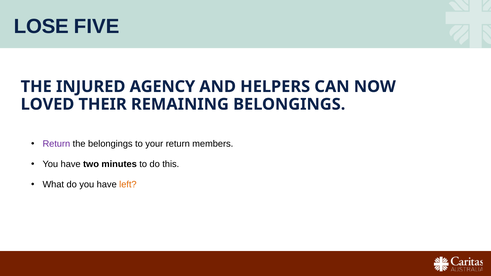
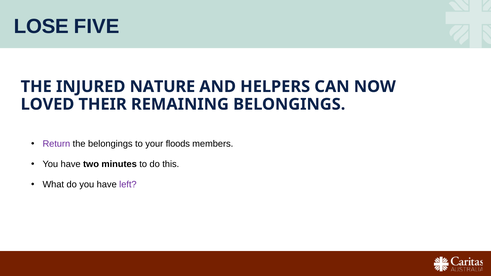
AGENCY: AGENCY -> NATURE (162, 87)
your return: return -> floods (178, 144)
left colour: orange -> purple (128, 185)
